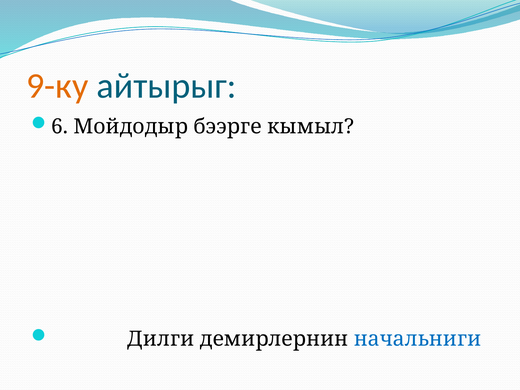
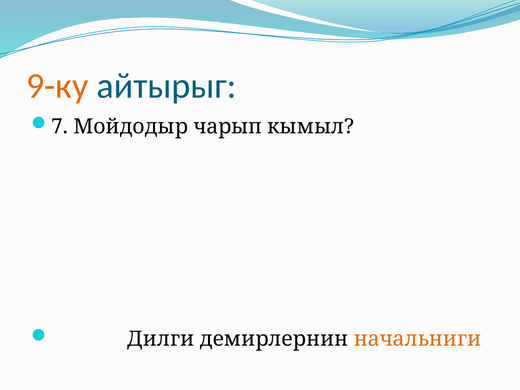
6: 6 -> 7 (60, 127)
бээрге: бээрге -> чарып (228, 127)
начальниги colour: blue -> orange (417, 339)
